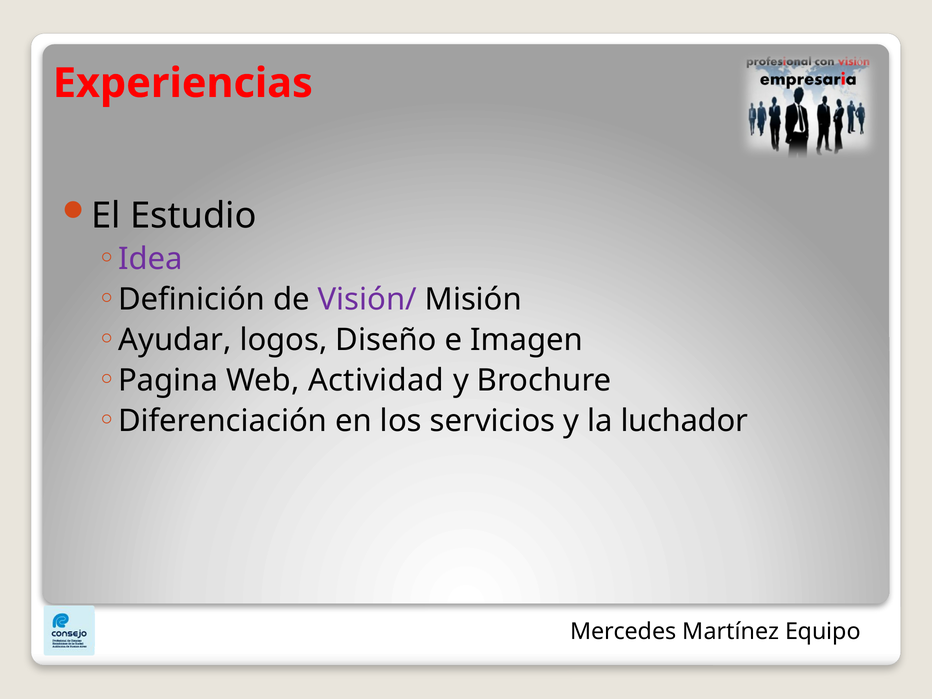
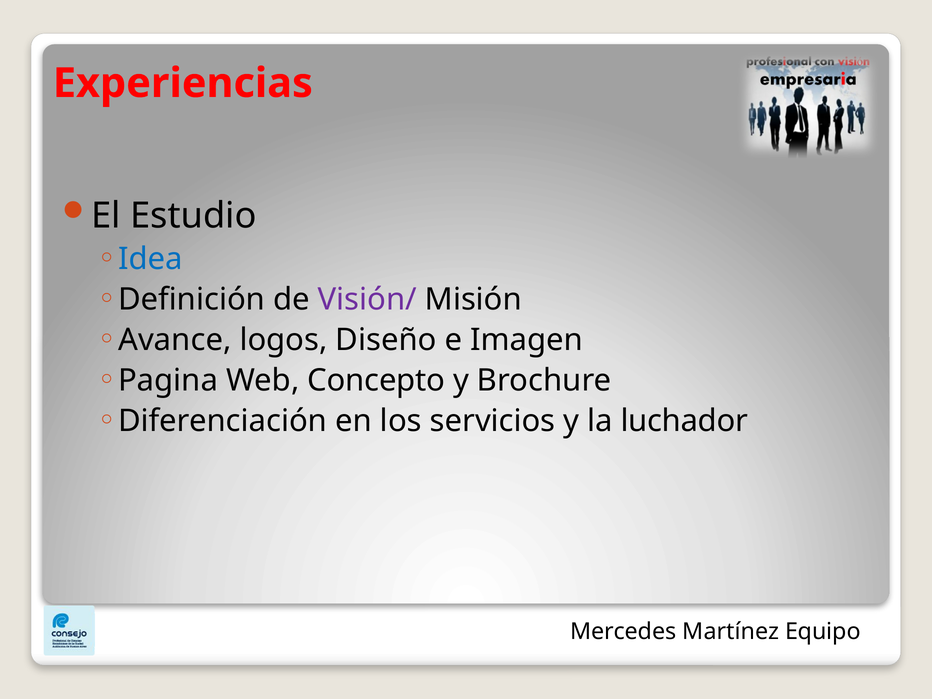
Idea colour: purple -> blue (150, 259)
Ayudar: Ayudar -> Avance (175, 340)
Actividad: Actividad -> Concepto (376, 380)
